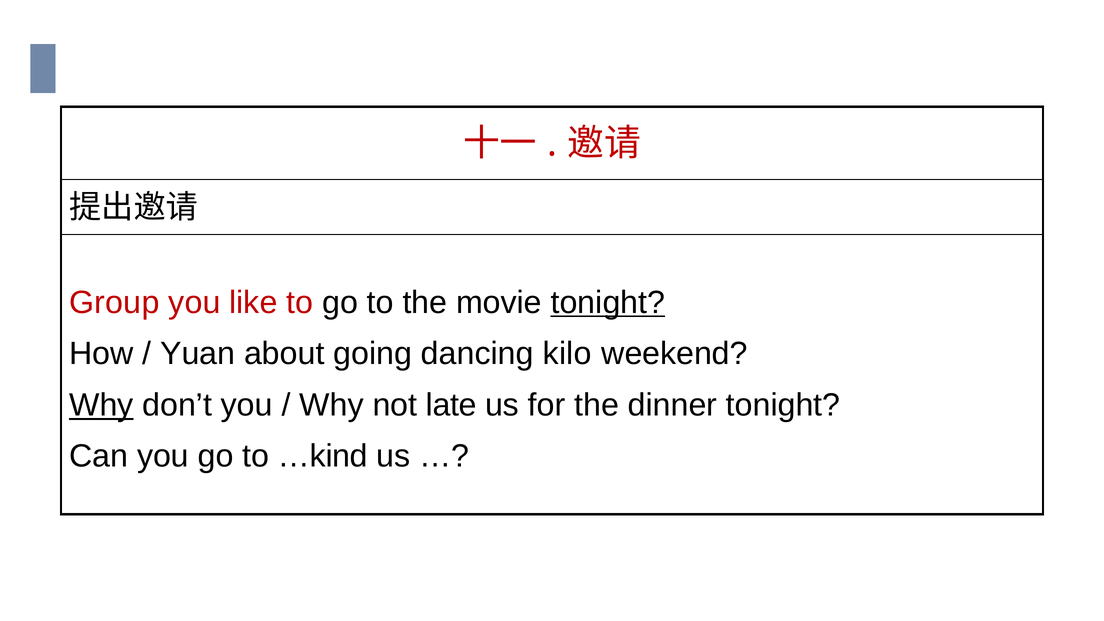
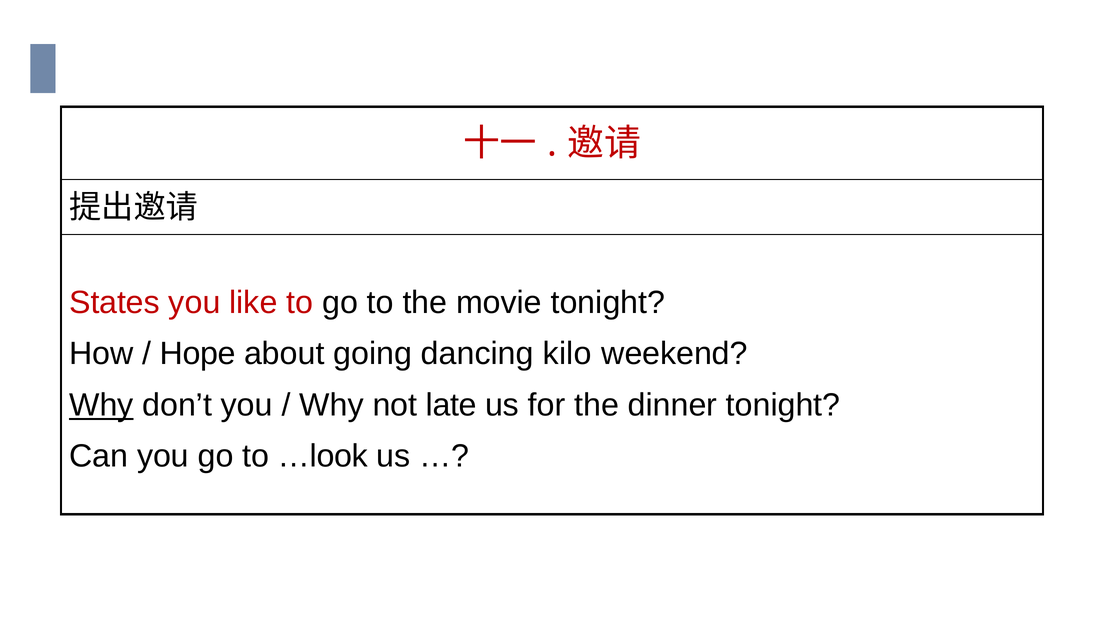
Group: Group -> States (115, 302)
tonight underline: present -> none (608, 302)
Yuan: Yuan -> Hope (198, 354)
…kind: …kind -> …look (323, 456)
